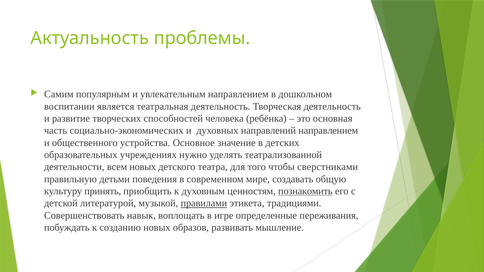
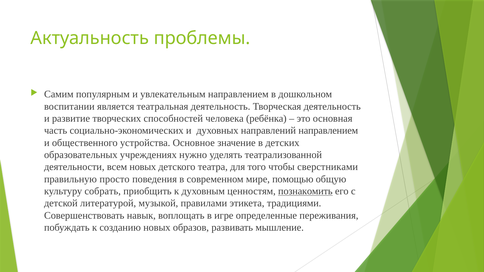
детьми: детьми -> просто (115, 179)
создавать: создавать -> помощью (293, 179)
принять: принять -> собрать (103, 191)
правилами underline: present -> none (204, 203)
